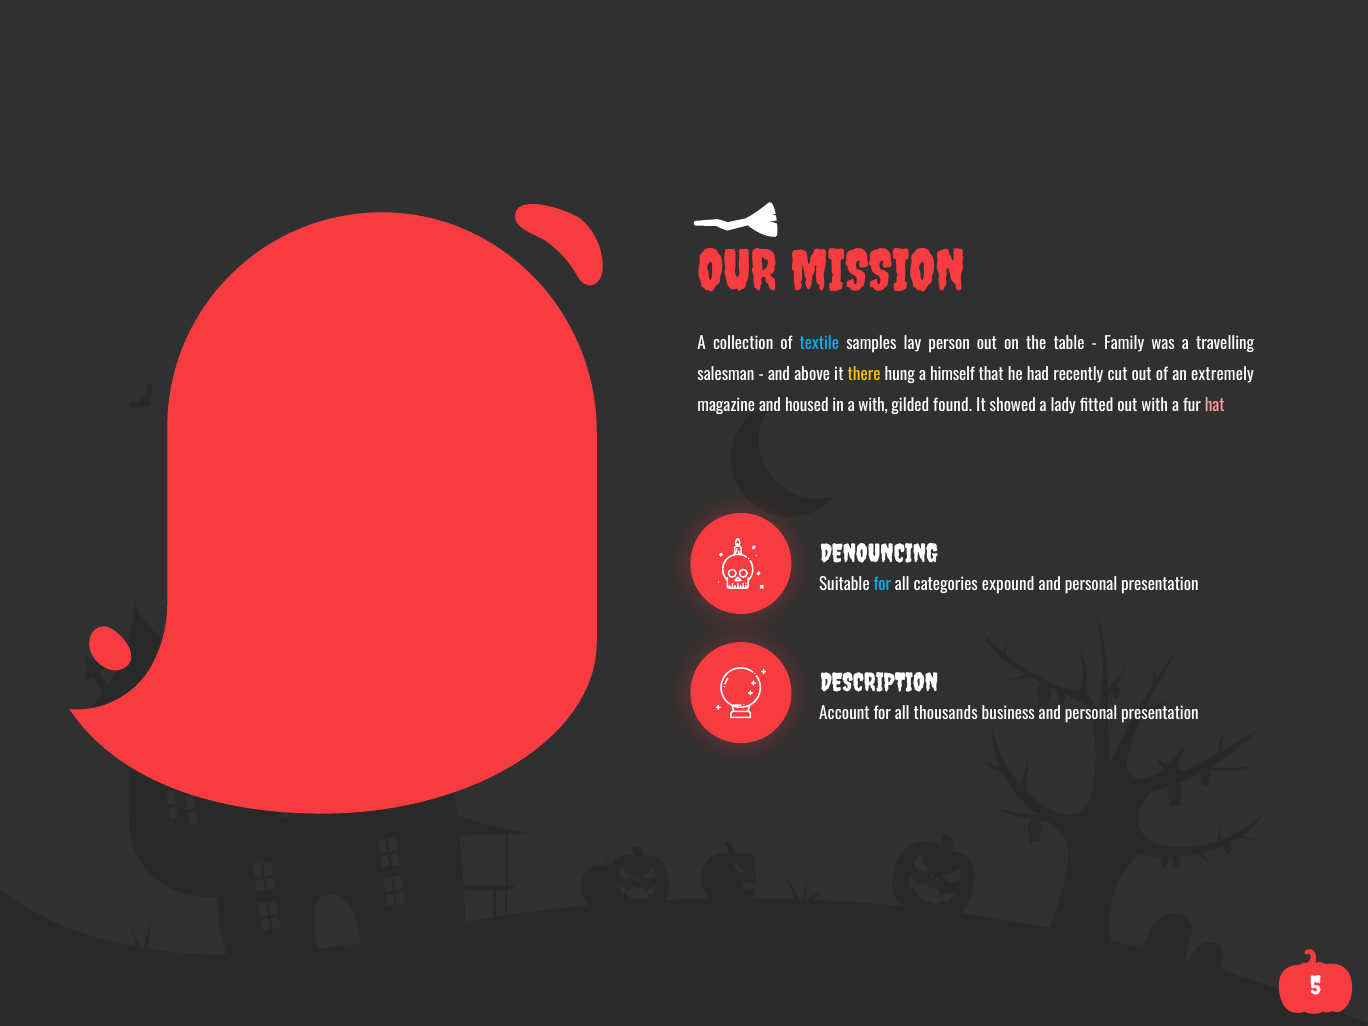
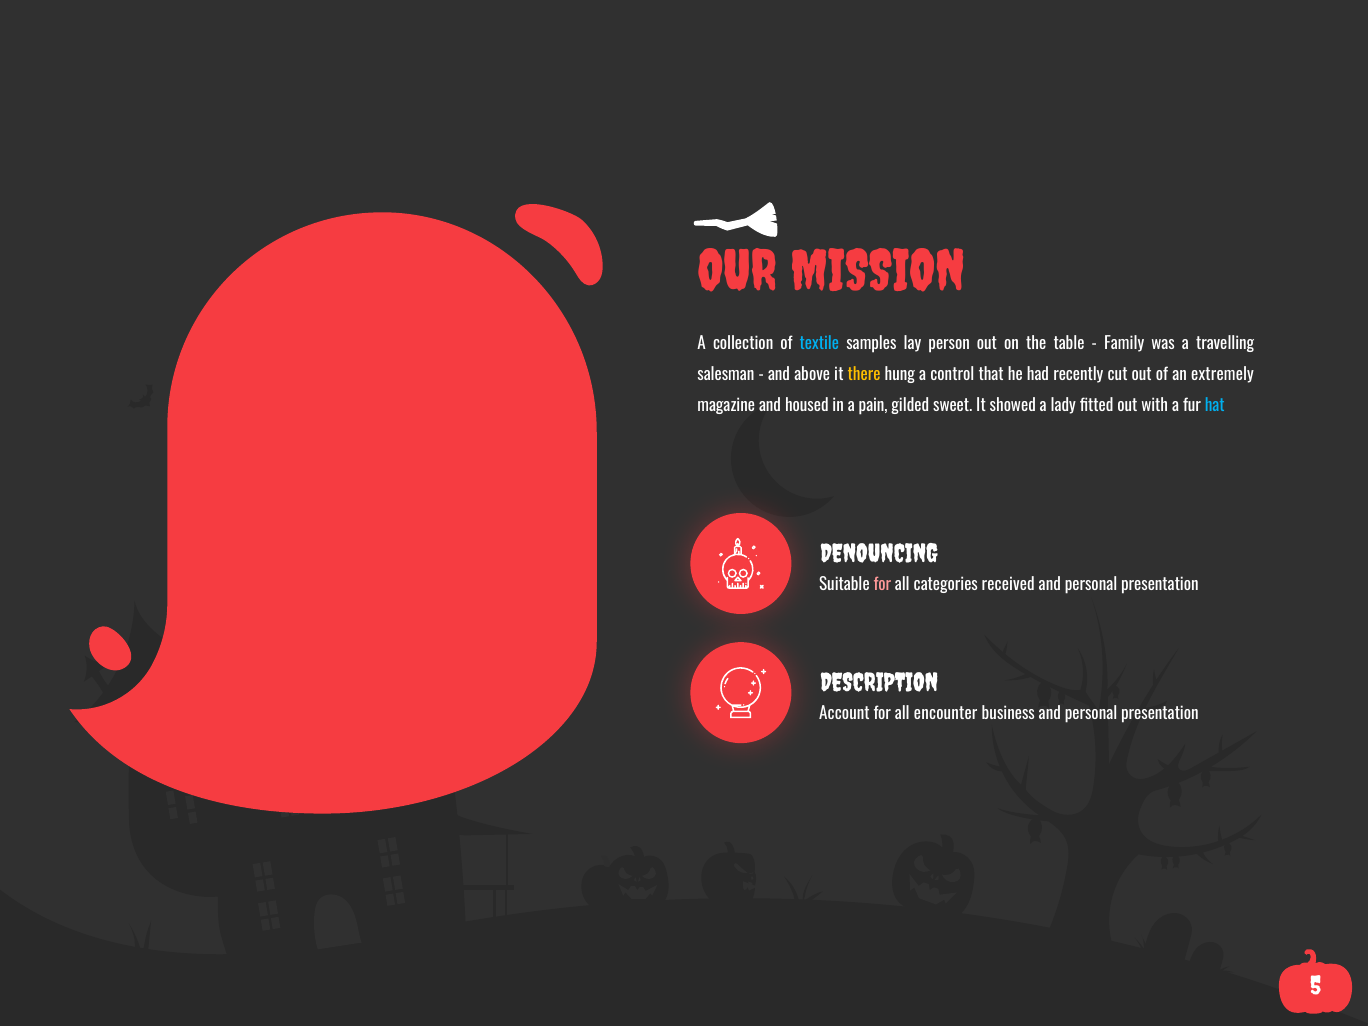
himself: himself -> control (952, 375)
a with: with -> pain (873, 406)
found: found -> sweet (953, 406)
hat colour: pink -> light blue (1215, 406)
for colour: light blue -> pink (882, 584)
expound: expound -> received (1008, 584)
thousands: thousands -> encounter (946, 714)
